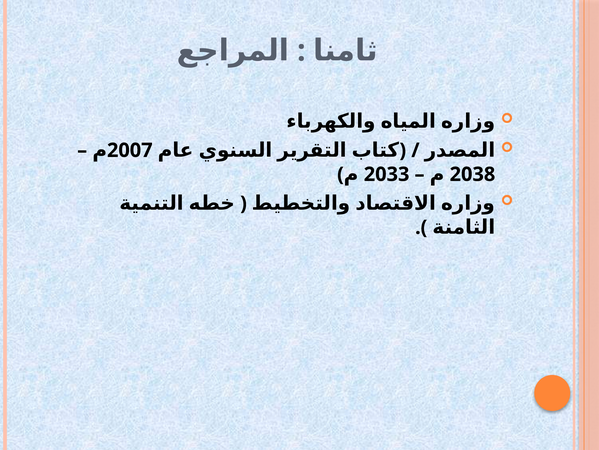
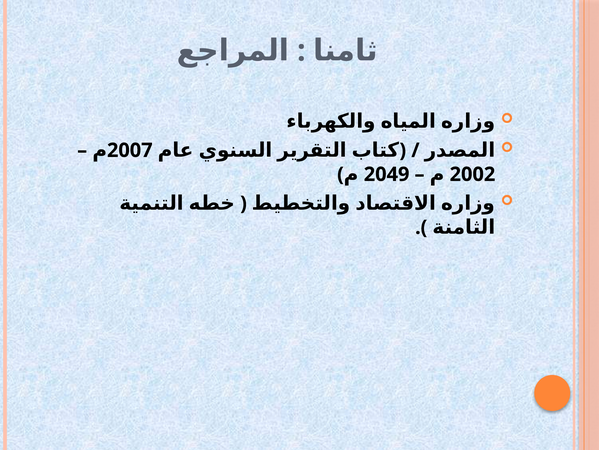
2033: 2033 -> 2049 (387, 174)
2038: 2038 -> 2002 (472, 174)
